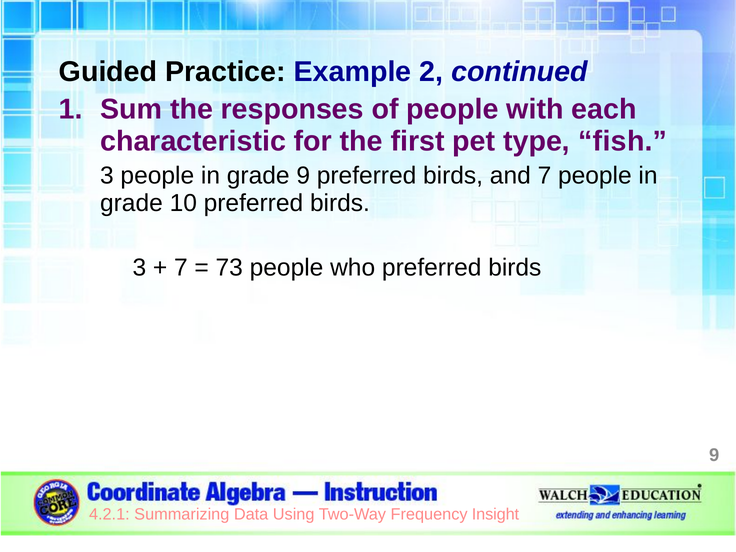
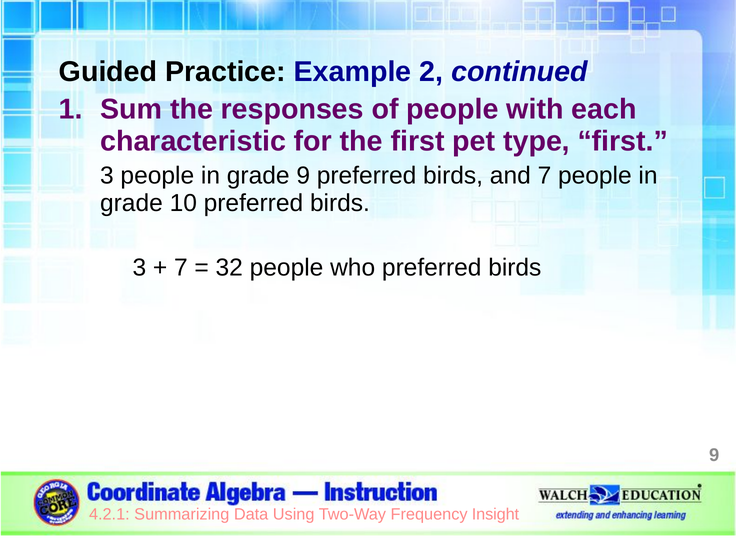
type fish: fish -> first (623, 141)
73: 73 -> 32 (229, 268)
